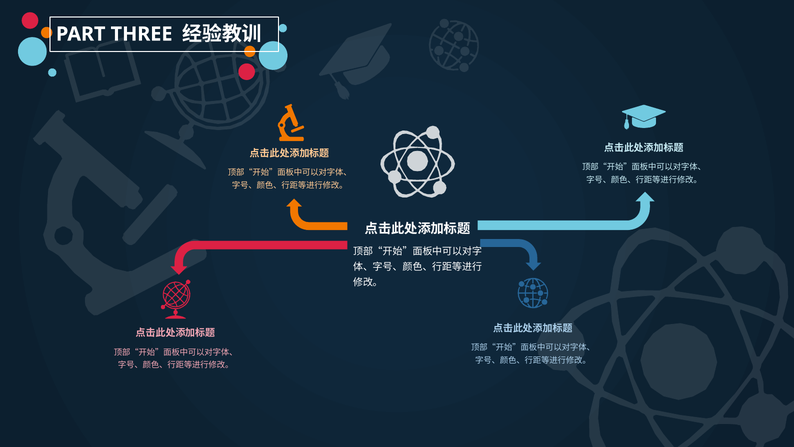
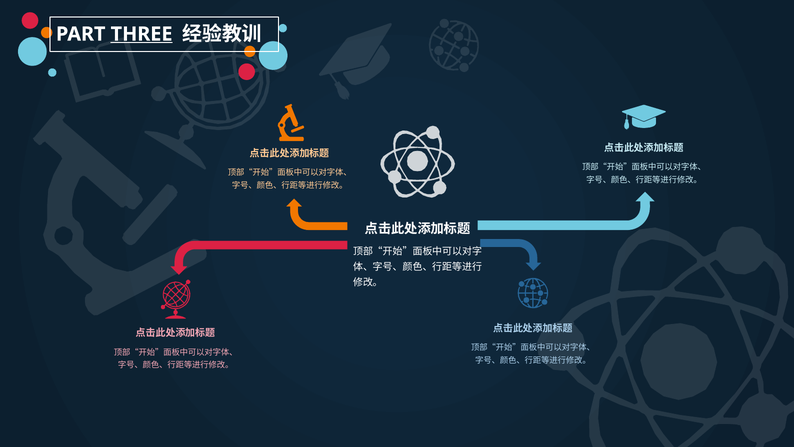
THREE underline: none -> present (142, 34)
